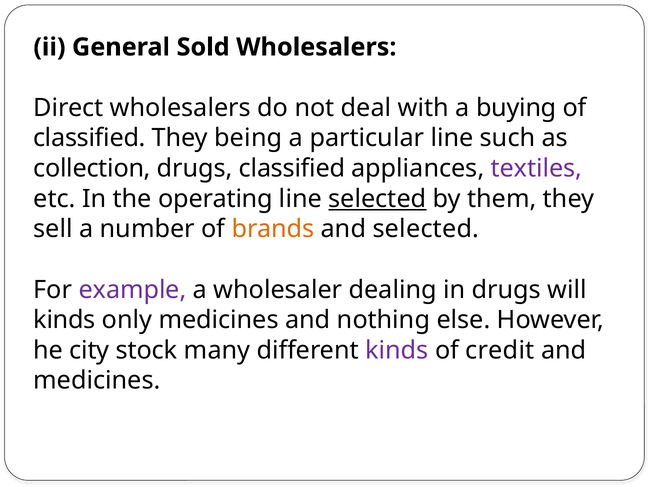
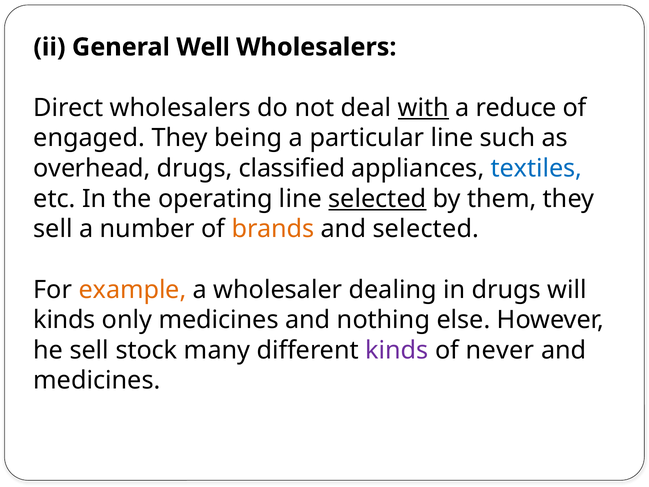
Sold: Sold -> Well (203, 47)
with underline: none -> present (423, 108)
buying: buying -> reduce (516, 108)
classified: classified -> engaged (89, 138)
collection: collection -> overhead (92, 168)
textiles colour: purple -> blue (536, 168)
example colour: purple -> orange (132, 290)
he city: city -> sell (89, 350)
credit: credit -> never (500, 350)
